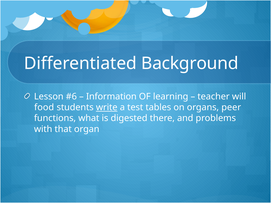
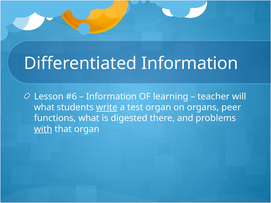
Differentiated Background: Background -> Information (190, 63)
food: food -> what (44, 108)
test tables: tables -> organ (158, 108)
with underline: none -> present (43, 129)
